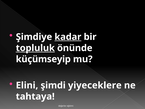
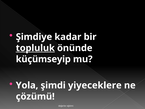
kadar underline: present -> none (68, 37)
Elini: Elini -> Yola (27, 85)
tahtaya: tahtaya -> çözümü (35, 96)
